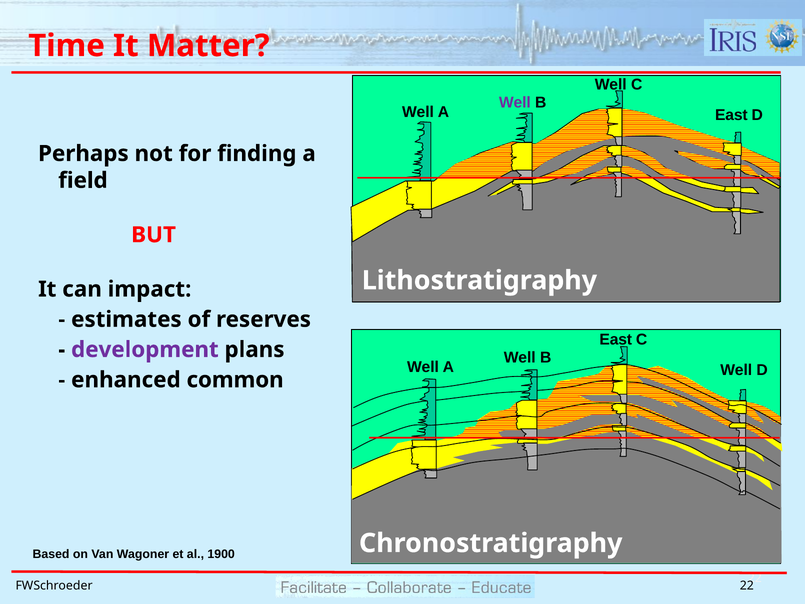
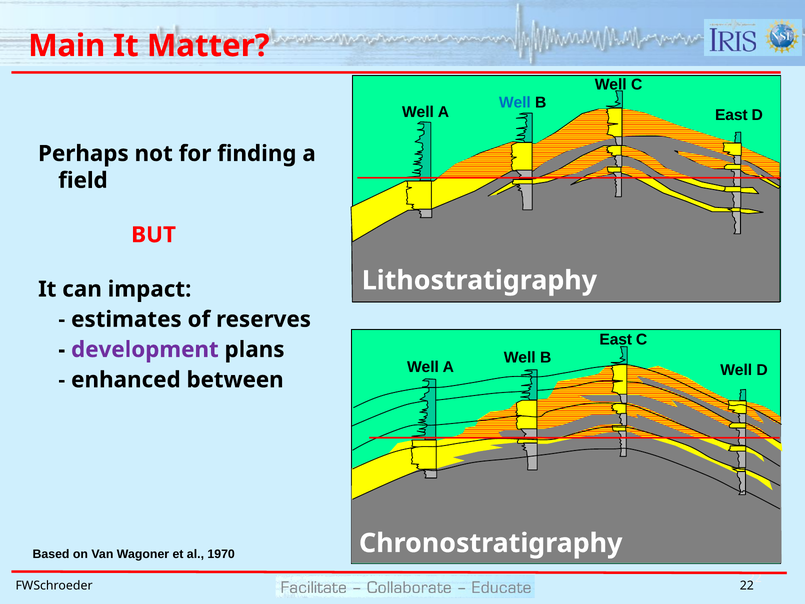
Time: Time -> Main (67, 46)
Well colour: purple -> blue (515, 102)
common: common -> between (235, 380)
1900: 1900 -> 1970 (221, 554)
